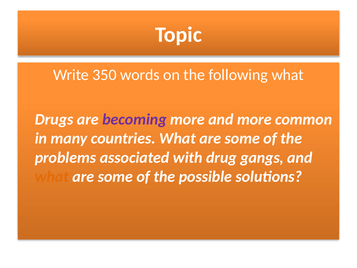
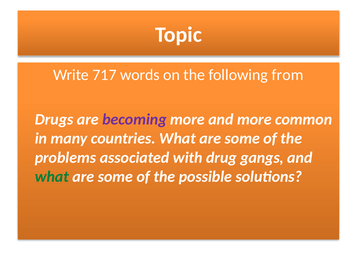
350: 350 -> 717 (104, 75)
following what: what -> from (288, 75)
what colour: orange -> green (52, 176)
